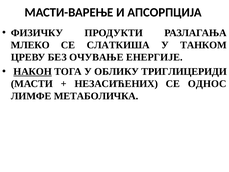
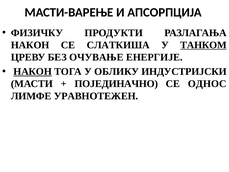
МЛЕКО: МЛЕКО -> НАКОН (30, 45)
ТАНКОМ underline: none -> present (203, 45)
ТРИГЛИЦЕРИДИ: ТРИГЛИЦЕРИДИ -> ИНДУСТРИЈСКИ (184, 71)
НЕЗАСИЋЕНИХ: НЕЗАСИЋЕНИХ -> ПОЈЕДИНАЧНО (116, 84)
МЕТАБОЛИЧКА: МЕТАБОЛИЧКА -> УРАВНОТЕЖЕН (96, 96)
